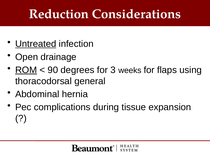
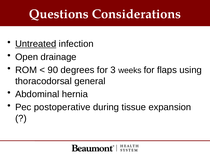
Reduction: Reduction -> Questions (59, 14)
ROM underline: present -> none (26, 70)
complications: complications -> postoperative (62, 108)
